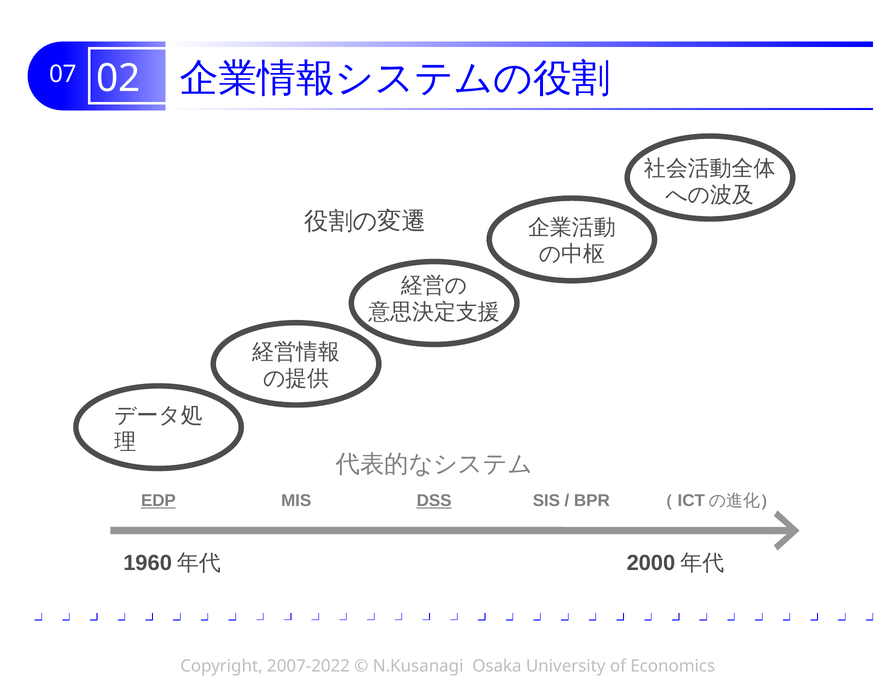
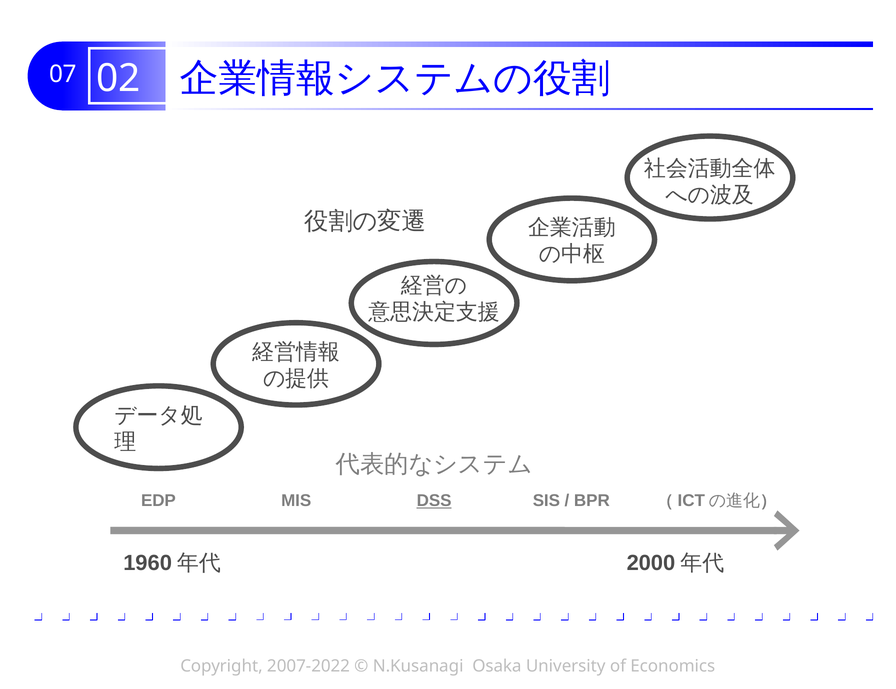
EDP underline: present -> none (158, 501)
